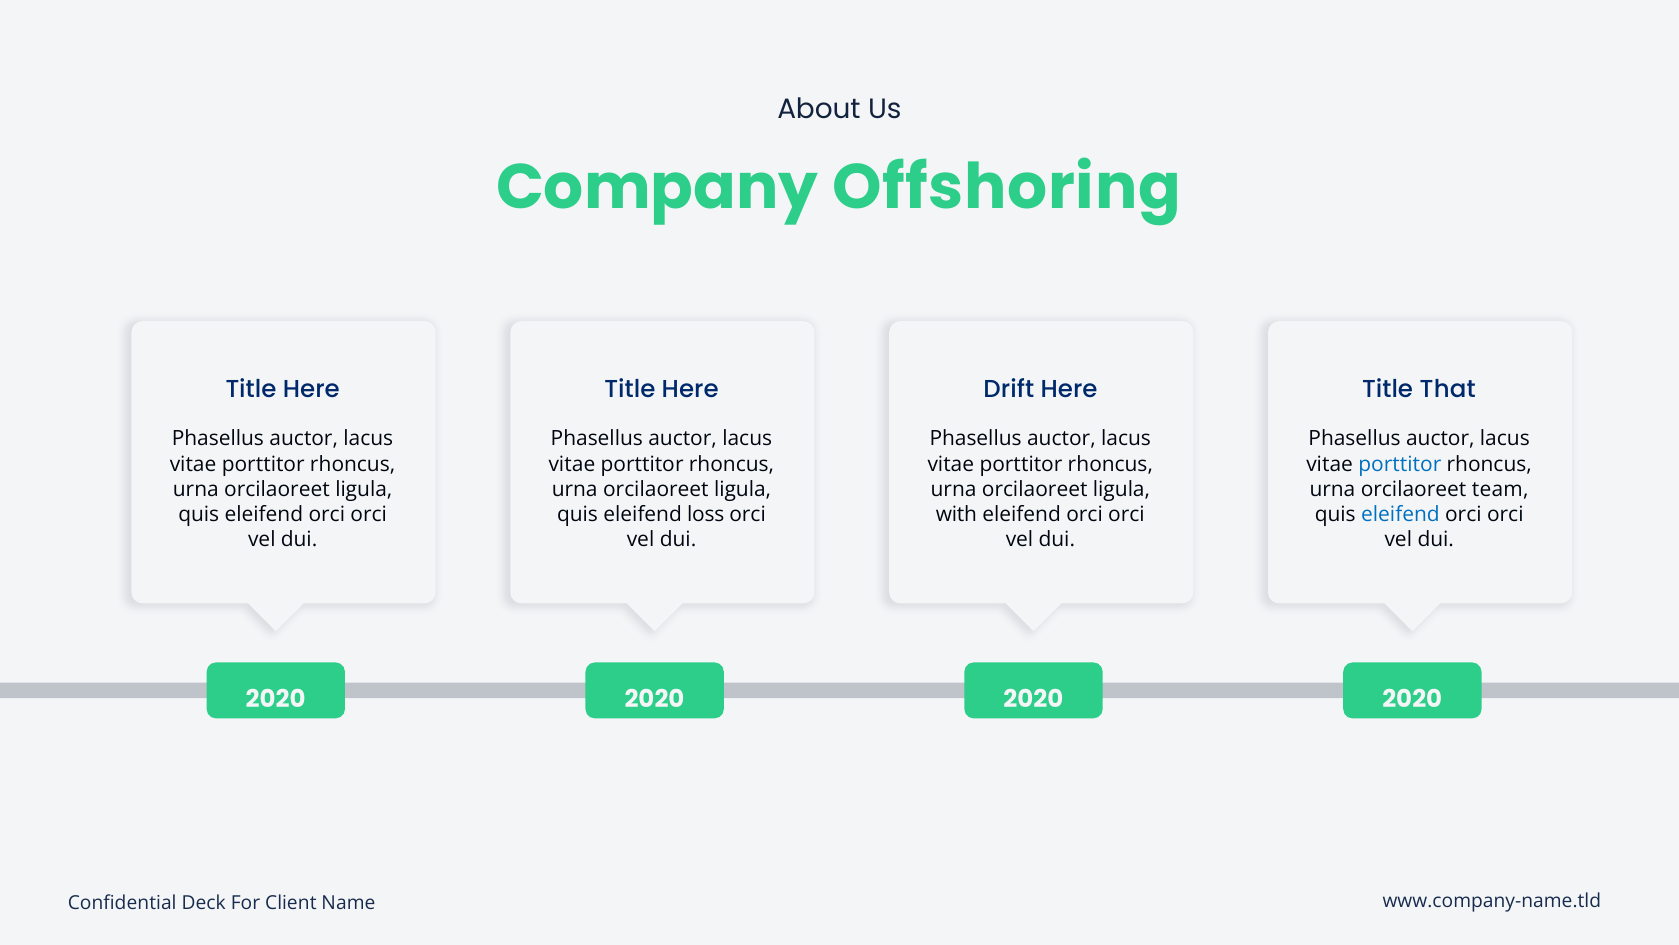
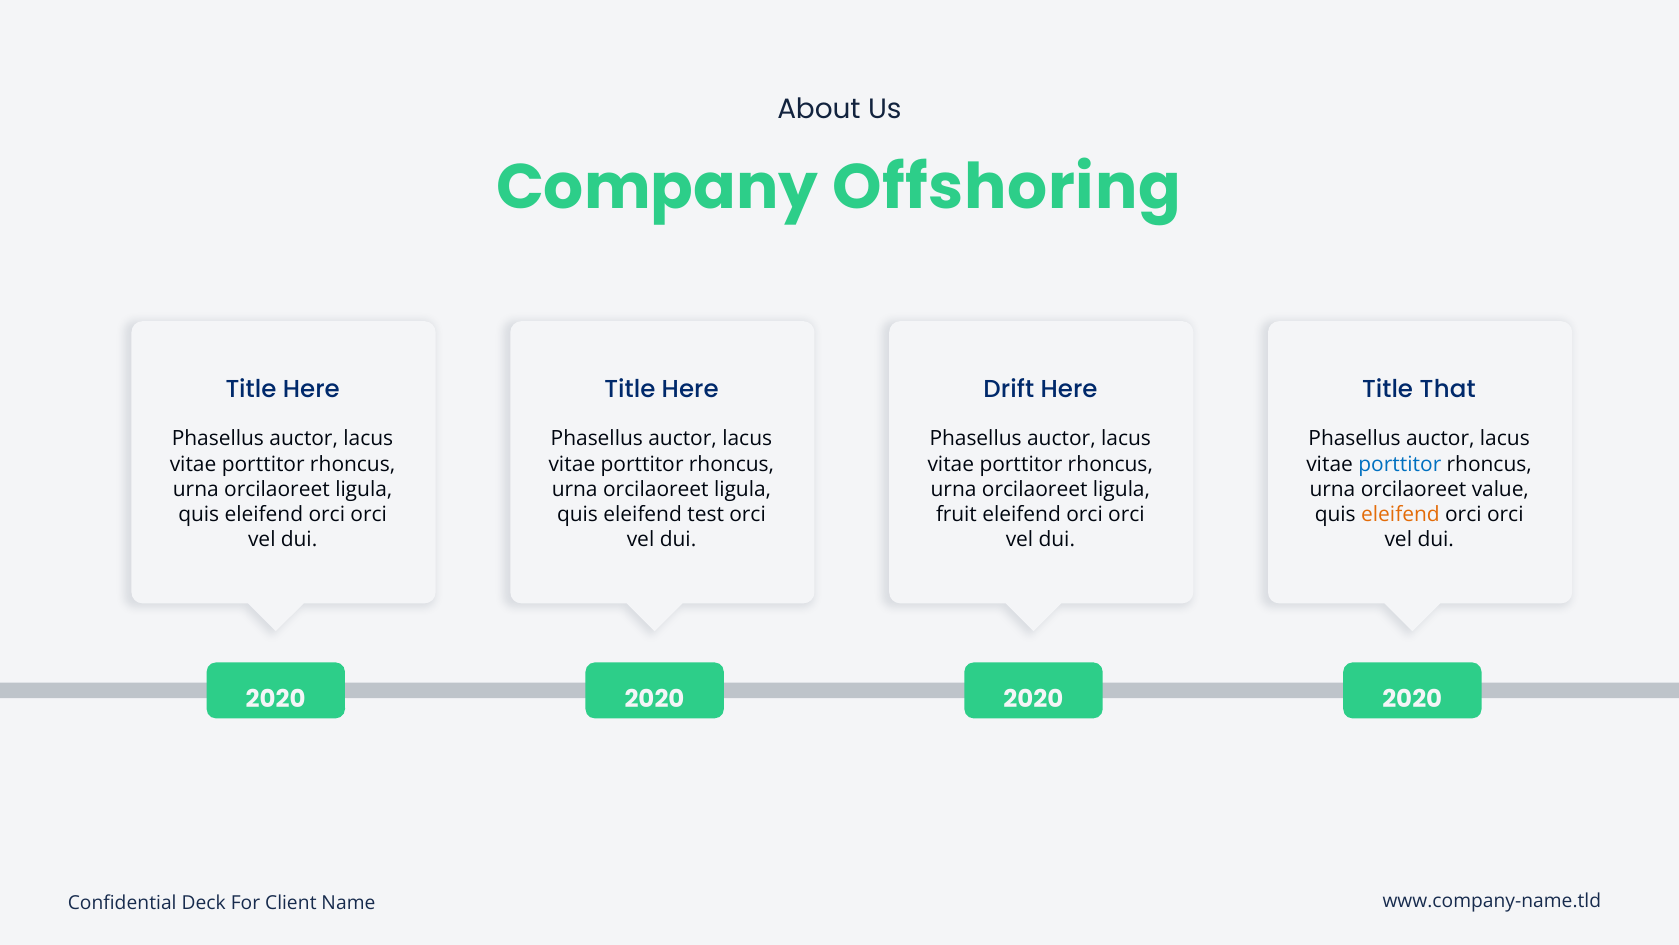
team: team -> value (1500, 489)
loss: loss -> test (706, 514)
with: with -> fruit (956, 514)
eleifend colour: blue -> orange (1400, 514)
